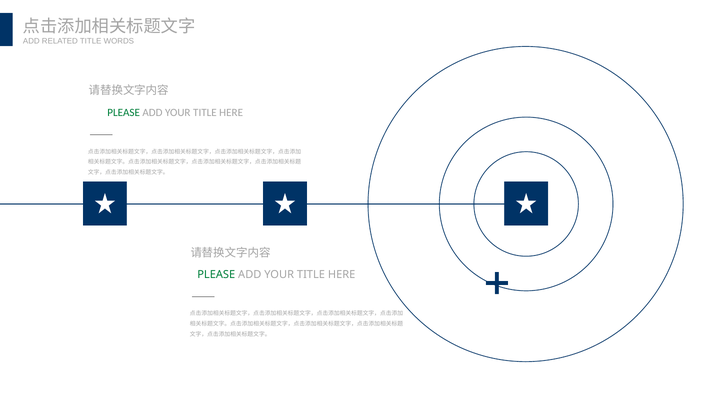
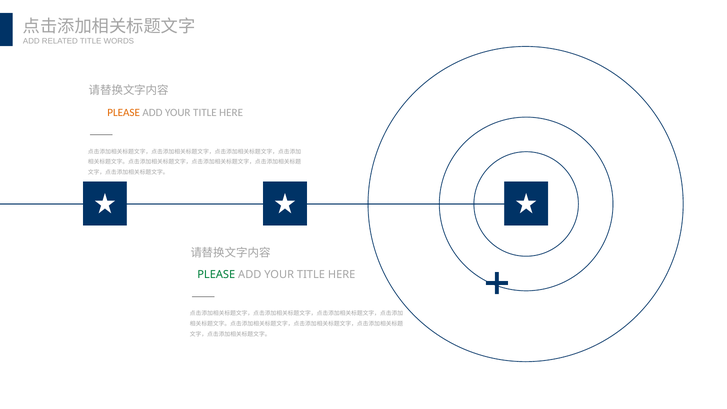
PLEASE colour: green -> orange (124, 112)
